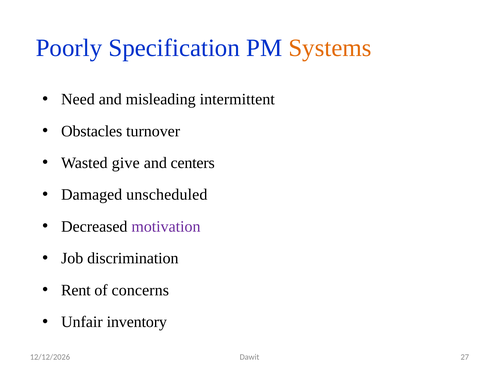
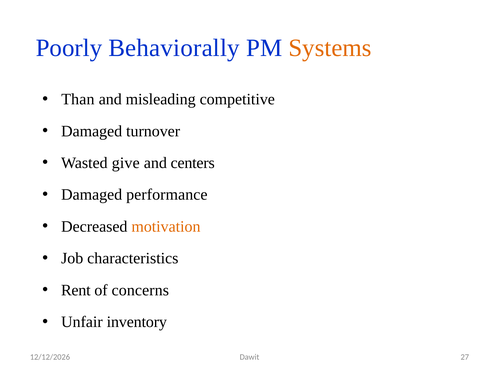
Specification: Specification -> Behaviorally (174, 48)
Need: Need -> Than (78, 99)
intermittent: intermittent -> competitive (237, 99)
Obstacles: Obstacles -> Damaged (92, 131)
unscheduled: unscheduled -> performance (167, 195)
motivation colour: purple -> orange (166, 227)
discrimination: discrimination -> characteristics (133, 259)
